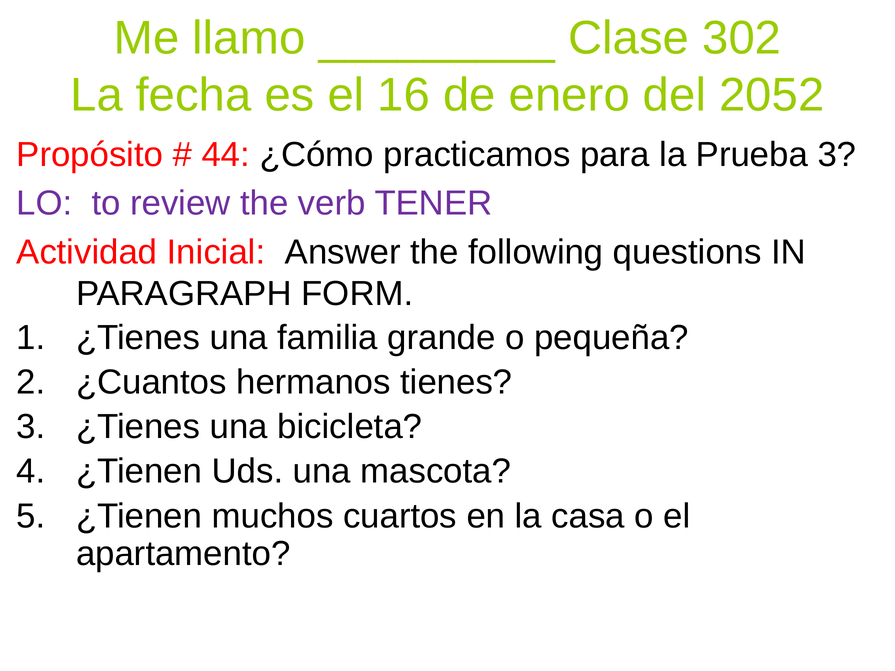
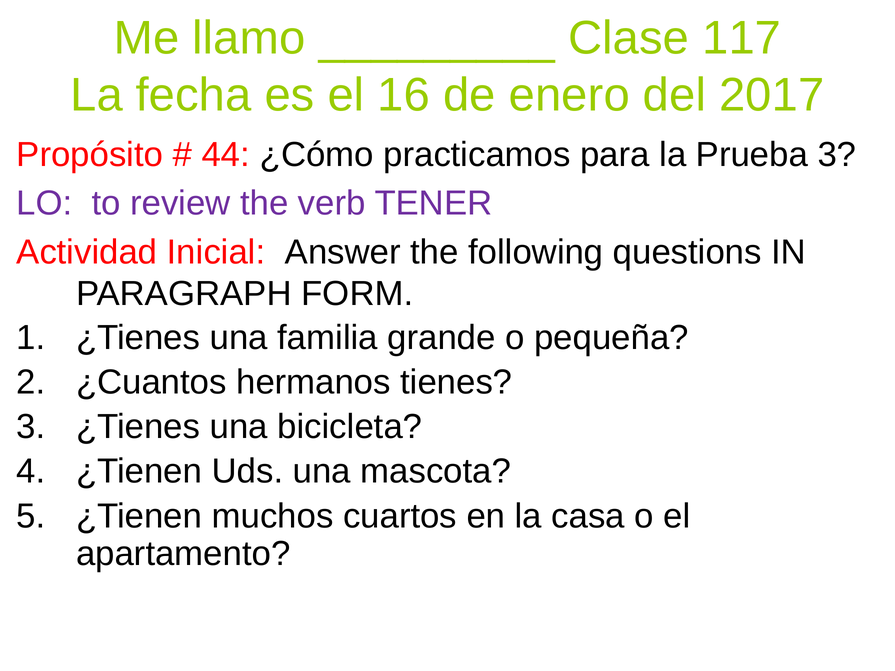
302: 302 -> 117 (742, 38)
2052: 2052 -> 2017 (772, 95)
